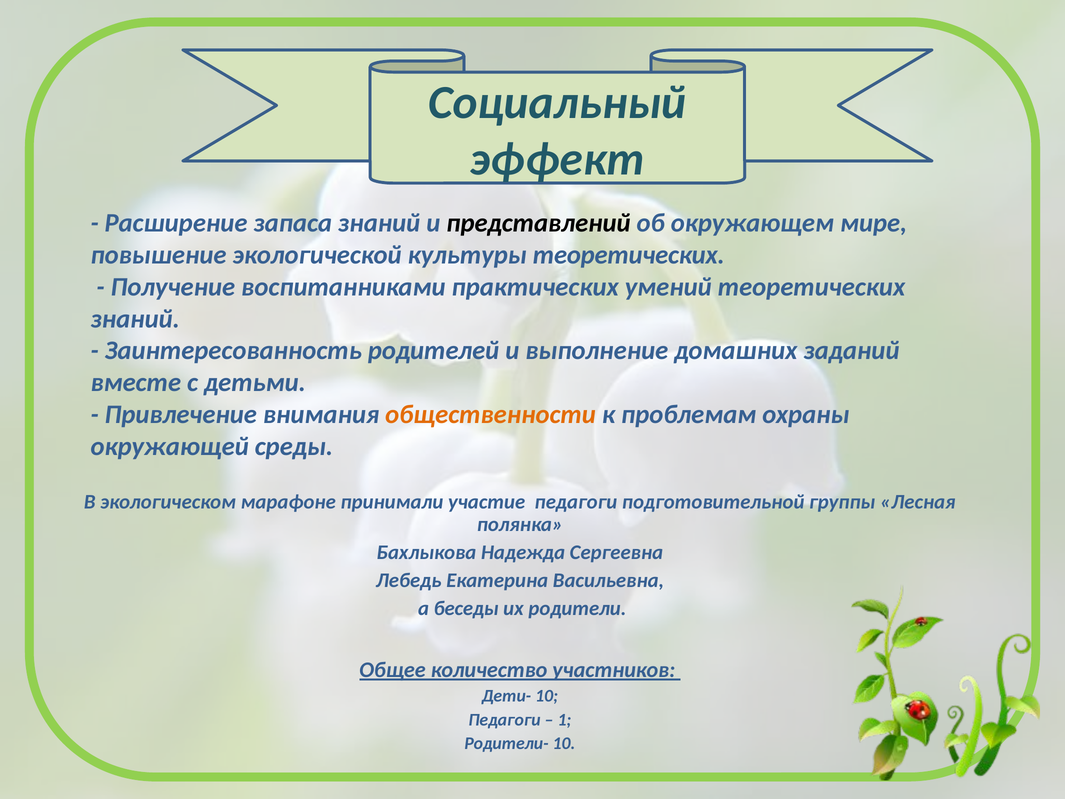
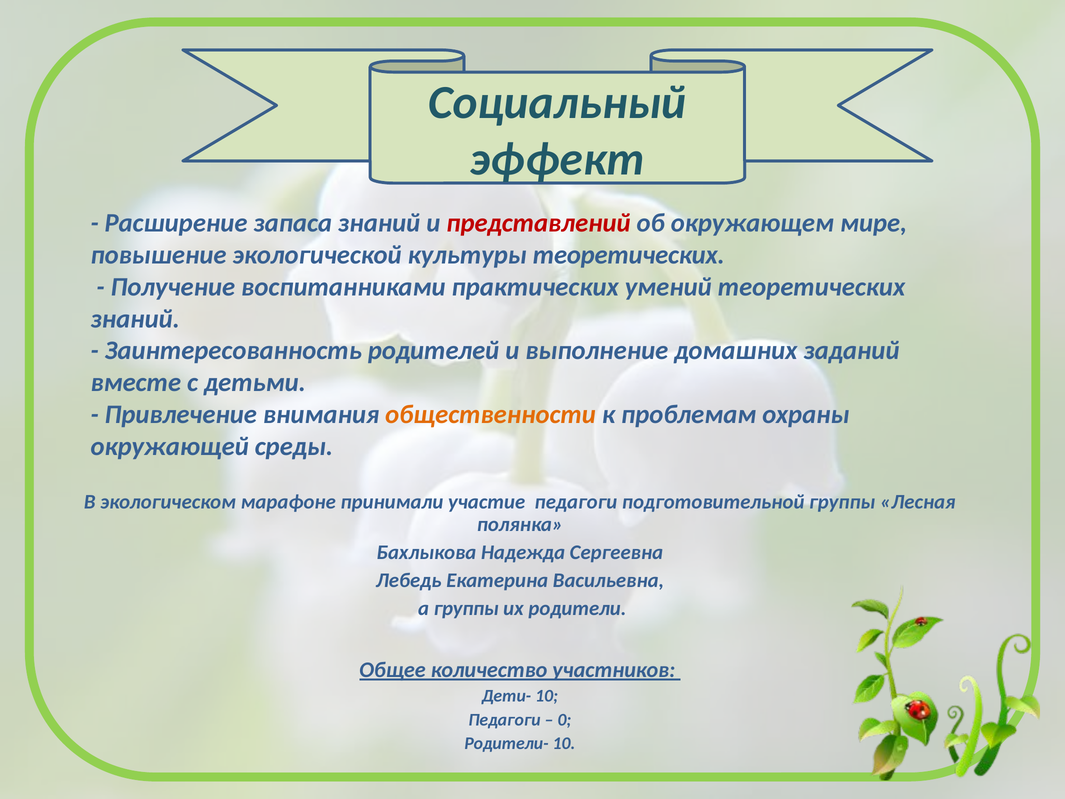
представлений colour: black -> red (538, 223)
а беседы: беседы -> группы (466, 608)
1: 1 -> 0 (564, 719)
